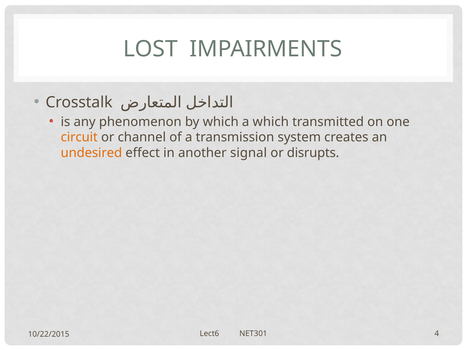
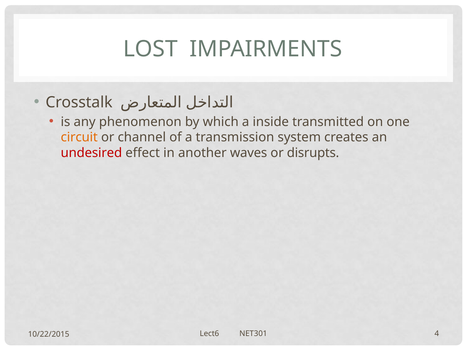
a which: which -> inside (271, 122)
undesired colour: orange -> red (91, 153)
signal: signal -> waves (249, 153)
